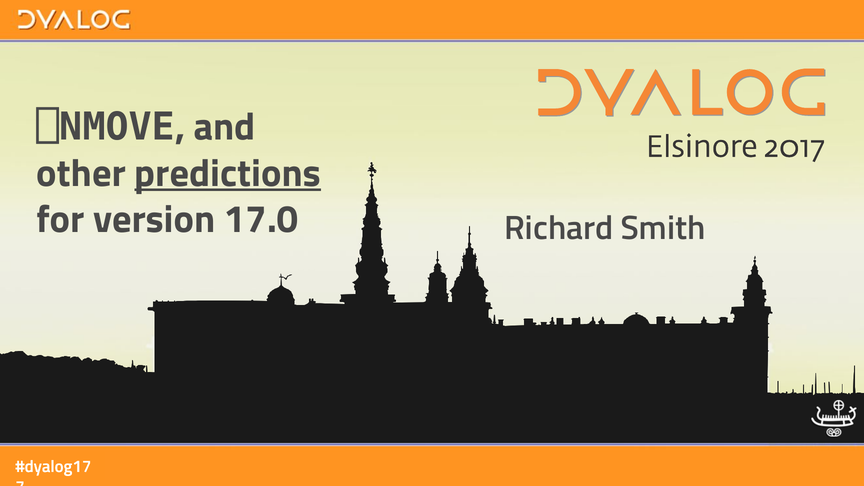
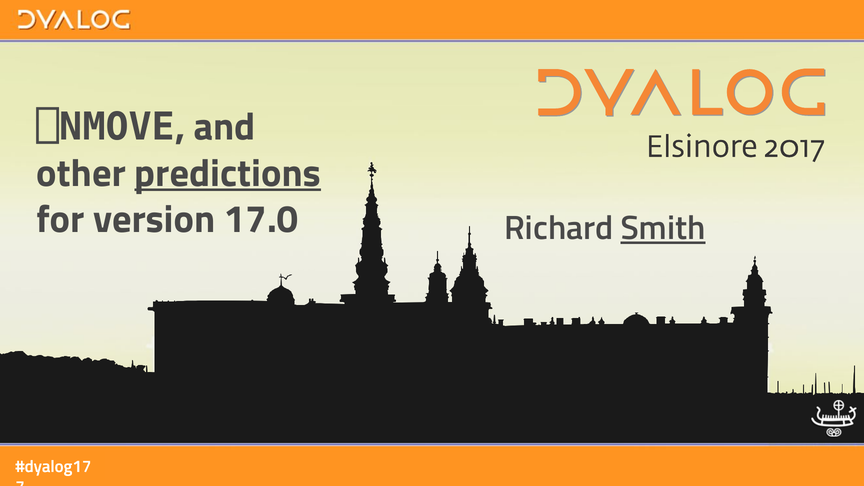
Smith underline: none -> present (663, 228)
